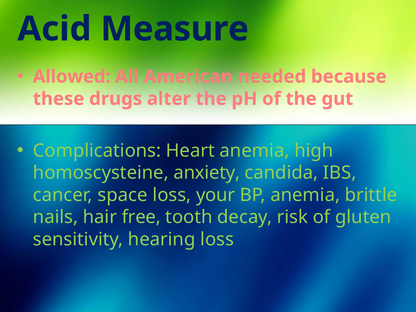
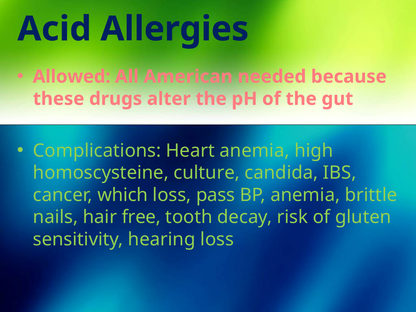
Measure: Measure -> Allergies (175, 29)
anxiety: anxiety -> culture (207, 173)
space: space -> which (123, 195)
your: your -> pass (216, 195)
